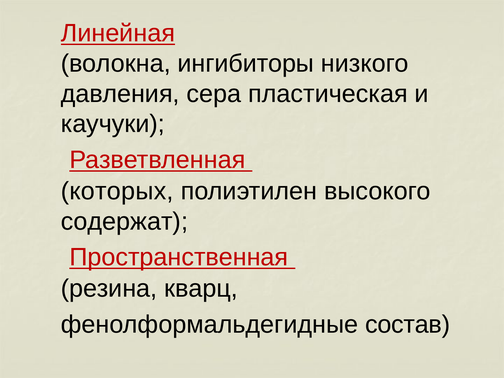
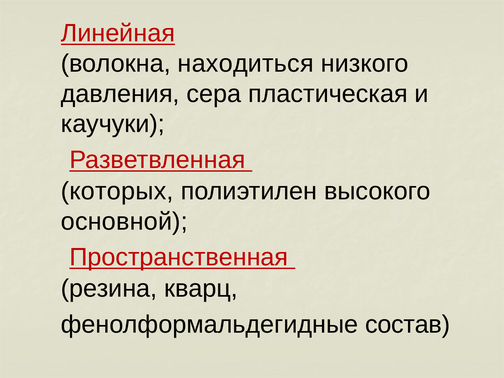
ингибиторы: ингибиторы -> находиться (246, 64)
содержат: содержат -> основной (124, 221)
